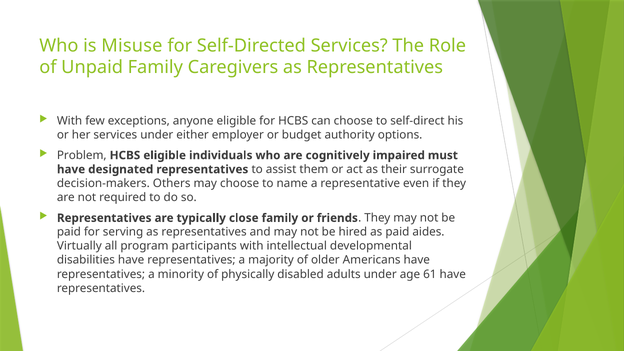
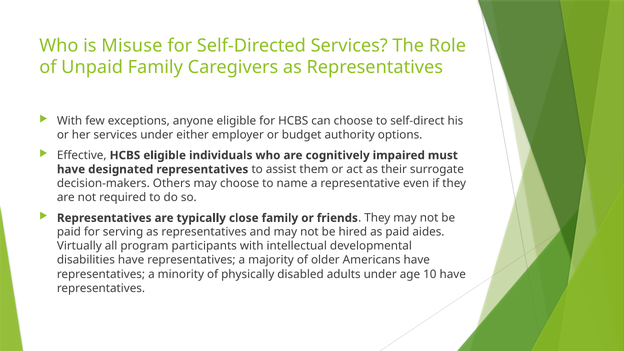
Problem: Problem -> Effective (82, 155)
61: 61 -> 10 (430, 274)
